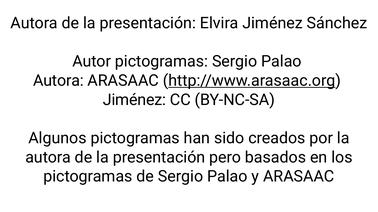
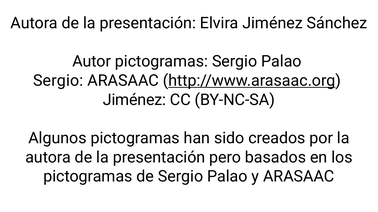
Autora: Autora -> Sergio (58, 81)
